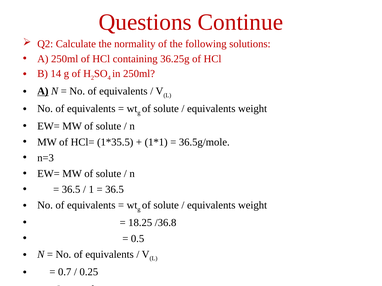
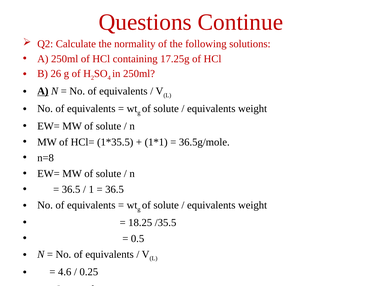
36.25g: 36.25g -> 17.25g (175, 59)
14: 14 -> 26 (56, 74)
n=3: n=3 -> n=8 (46, 158)
/36.8: /36.8 -> /35.5 (166, 223)
0.7: 0.7 -> 4.6 (65, 272)
